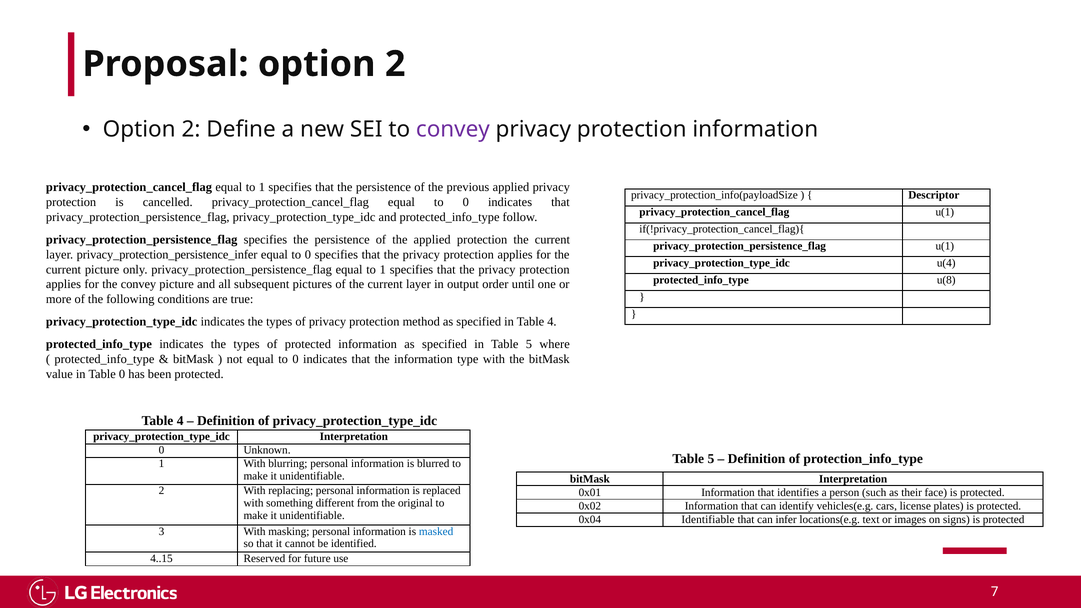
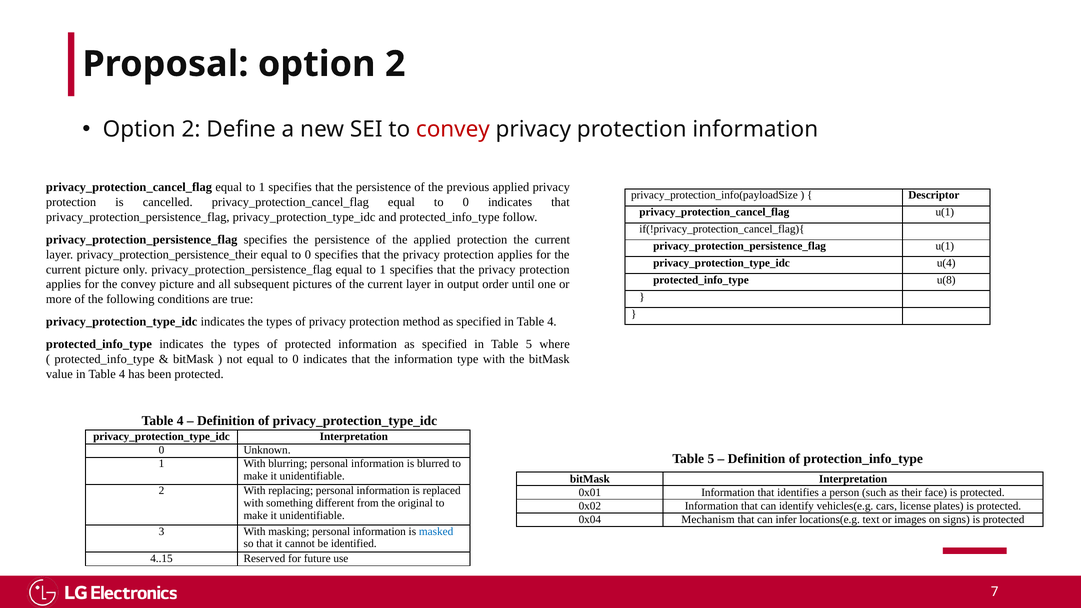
convey colour: purple -> red (453, 129)
privacy_protection_persistence_infer: privacy_protection_persistence_infer -> privacy_protection_persistence_their (167, 255)
value in Table 0: 0 -> 4 (122, 374)
Identifiable: Identifiable -> Mechanism (708, 520)
